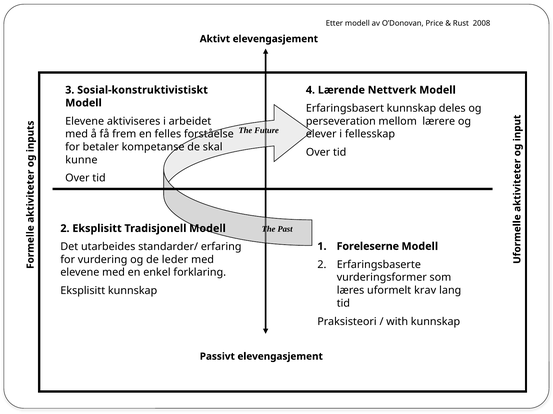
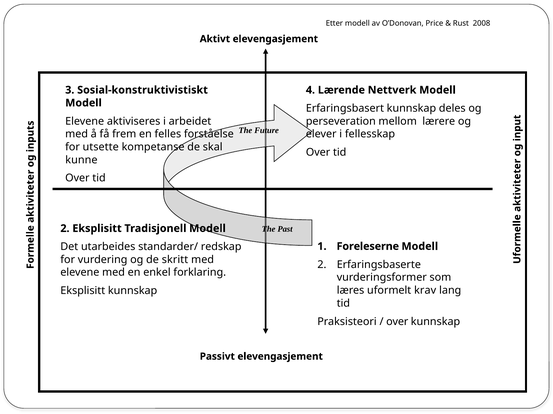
betaler: betaler -> utsette (101, 147)
erfaring: erfaring -> redskap (221, 247)
leder: leder -> skritt (175, 260)
with: with -> over (397, 322)
